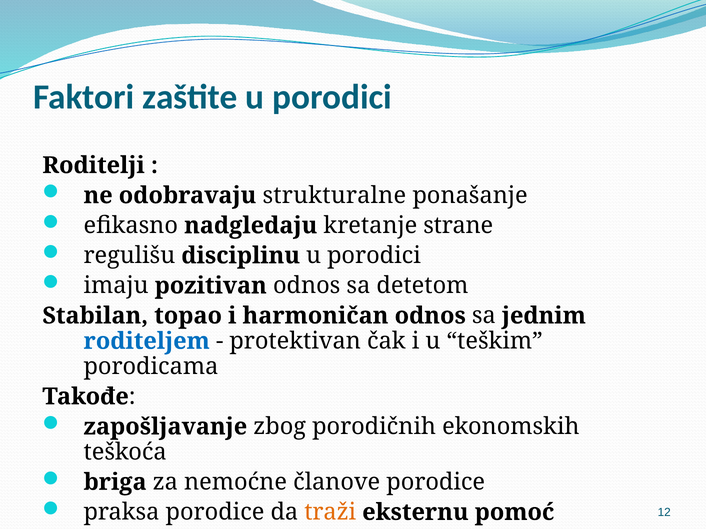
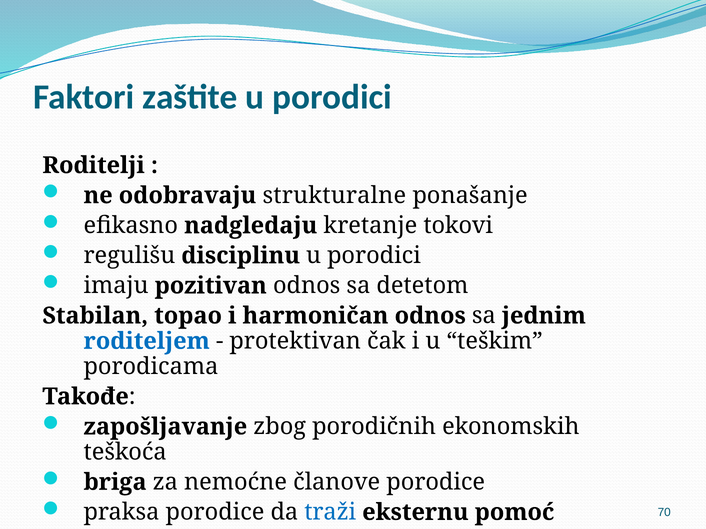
strane: strane -> tokovi (458, 226)
traži colour: orange -> blue (330, 513)
12: 12 -> 70 (664, 513)
